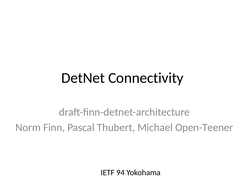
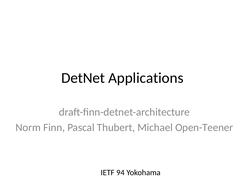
Connectivity: Connectivity -> Applications (146, 78)
